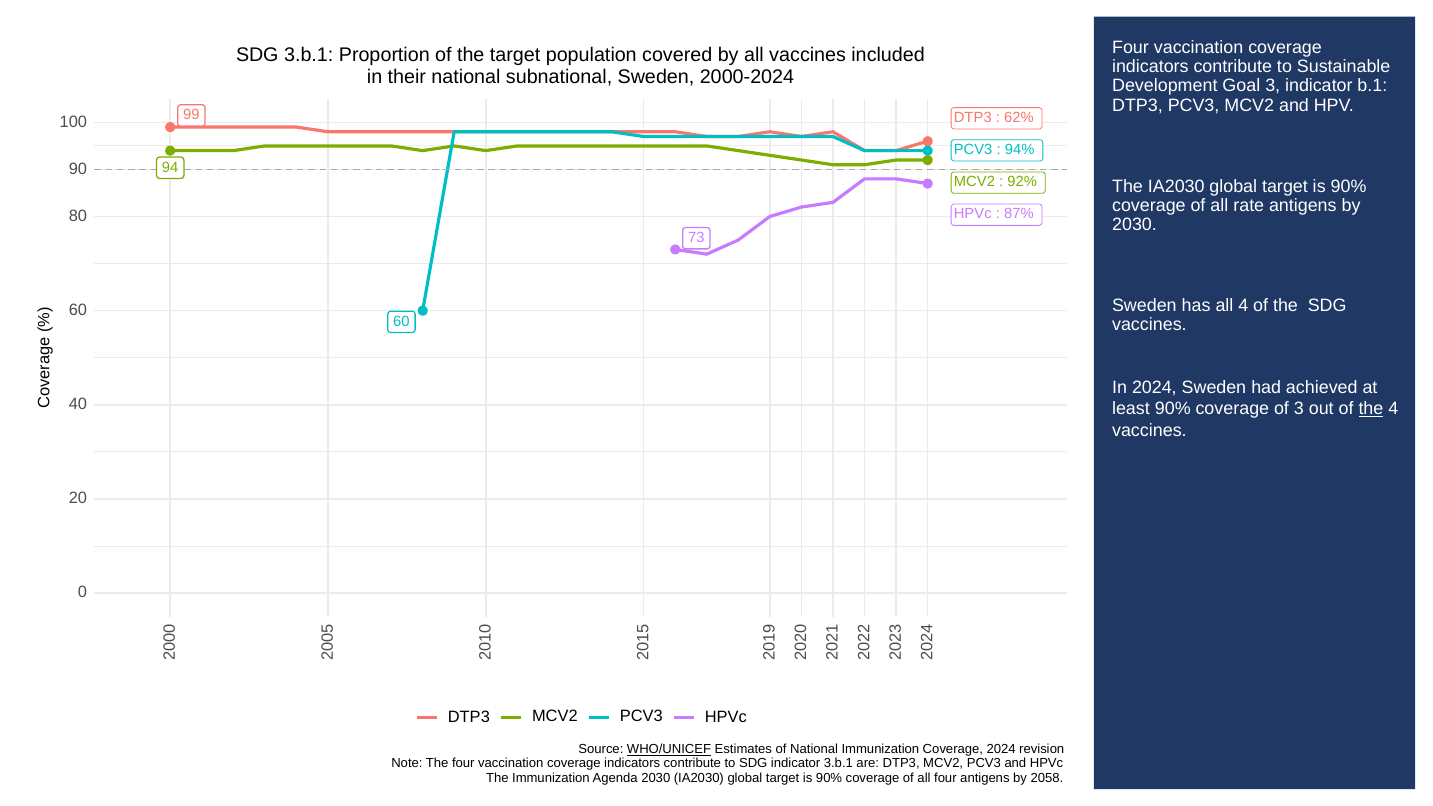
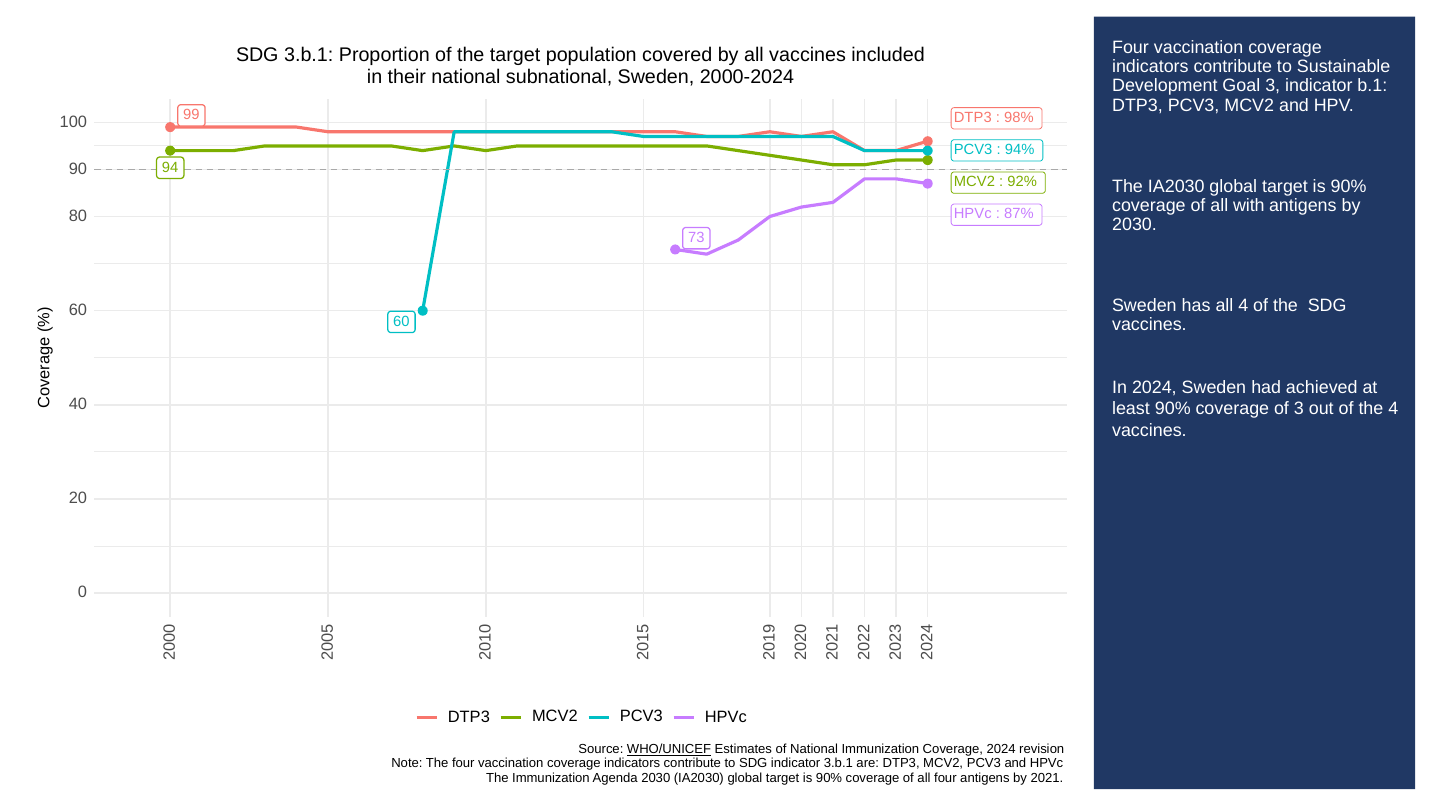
62%: 62% -> 98% (1019, 118)
rate: rate -> with (1249, 205)
the underline: present -> none (1371, 409)
2058: 2058 -> 2021 (1047, 778)
